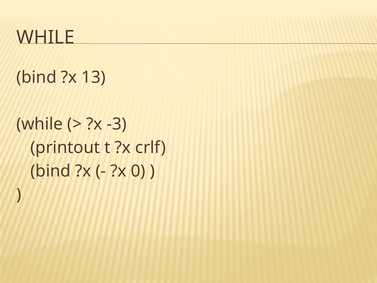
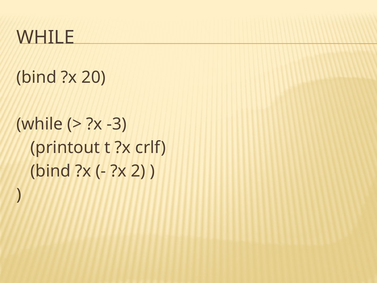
13: 13 -> 20 (94, 77)
0: 0 -> 2 (138, 171)
